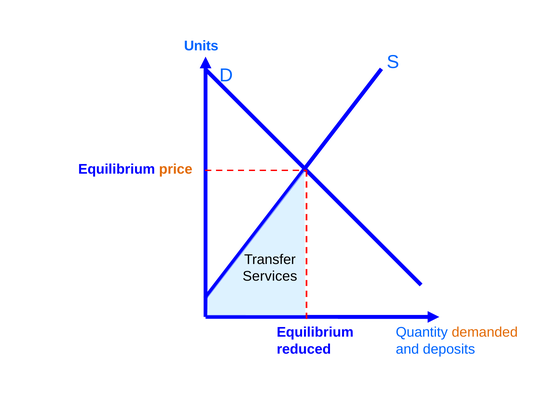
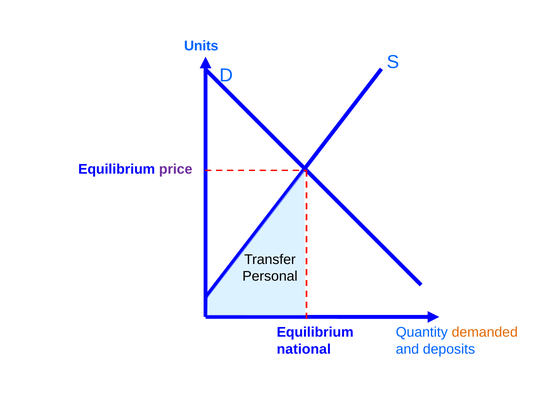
price colour: orange -> purple (176, 169)
Services: Services -> Personal (270, 276)
reduced: reduced -> national (304, 349)
